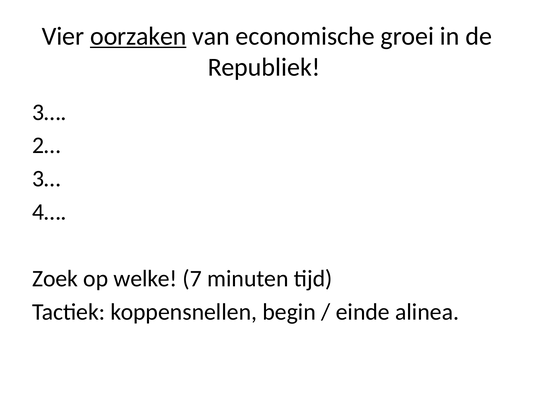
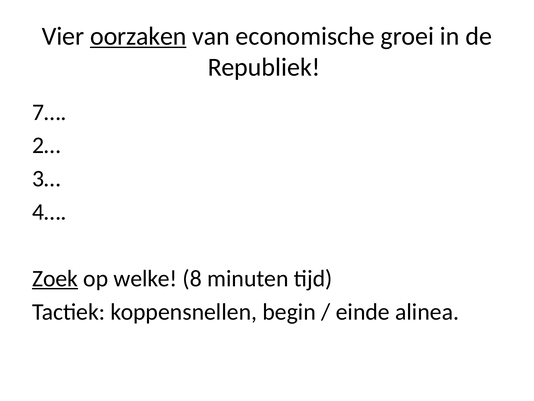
3…: 3… -> 7… (49, 112)
Zoek underline: none -> present (55, 278)
7: 7 -> 8 (192, 278)
